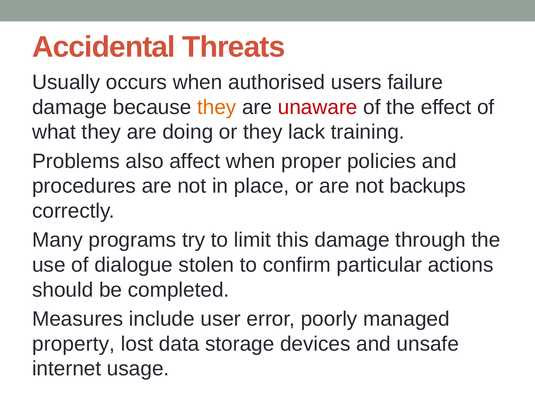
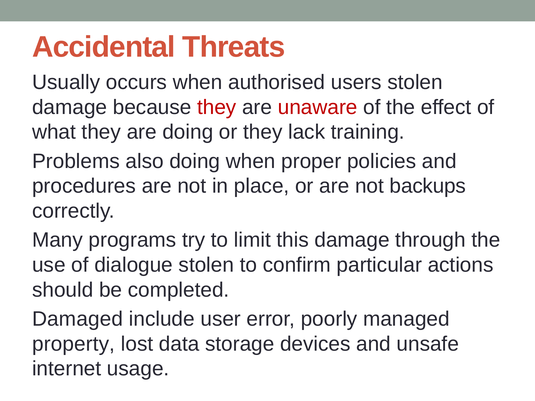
users failure: failure -> stolen (415, 82)
they colour: orange -> red (217, 107)
also affect: affect -> doing (195, 161)
Measures: Measures -> Damaged (78, 319)
